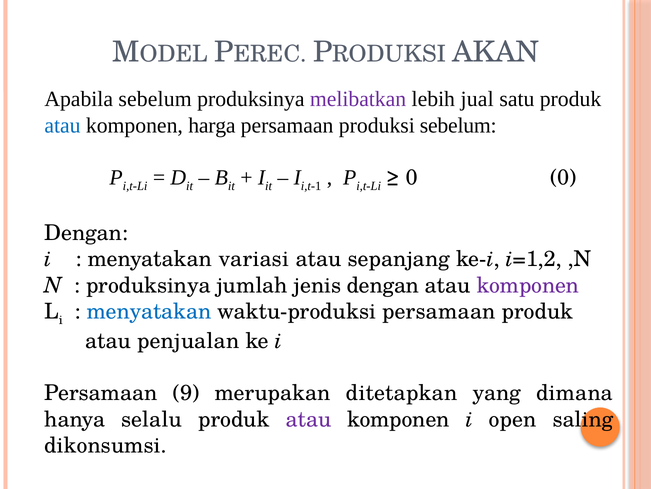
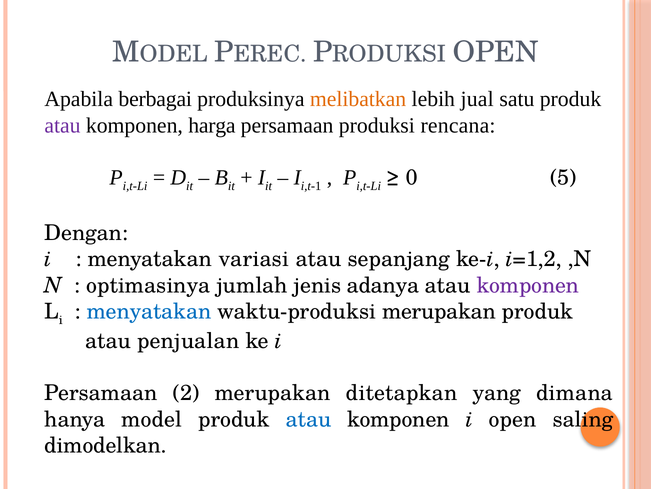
AKAN: AKAN -> OPEN (496, 52)
Apabila sebelum: sebelum -> berbagai (155, 99)
melibatkan colour: purple -> orange (358, 99)
atau colour: blue -> purple (62, 125)
produksi sebelum: sebelum -> rencana (458, 125)
0 0: 0 -> 5 (563, 177)
produksinya: produksinya -> optimasinya (148, 285)
jenis dengan: dengan -> adanya (383, 285)
waktu-produksi persamaan: persamaan -> merupakan (439, 311)
9: 9 -> 2 (186, 393)
selalu: selalu -> model (152, 419)
atau colour: purple -> blue (308, 419)
dikonsumsi: dikonsumsi -> dimodelkan (106, 445)
